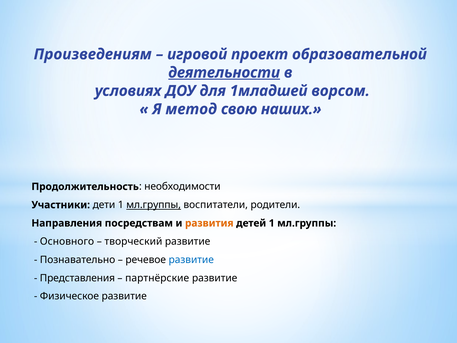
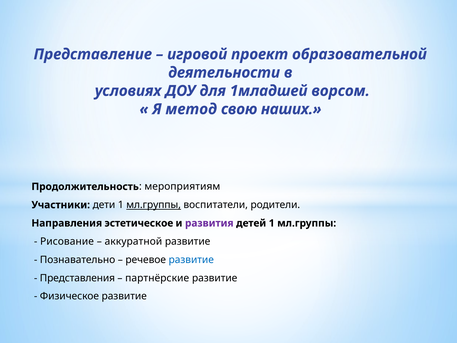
Произведениям: Произведениям -> Представление (93, 54)
деятельности underline: present -> none (224, 73)
необходимости: необходимости -> мероприятиям (182, 187)
посредствам: посредствам -> эстетическое (139, 223)
развития colour: orange -> purple (209, 223)
Основного: Основного -> Рисование (67, 241)
творческий: творческий -> аккуратной (133, 241)
